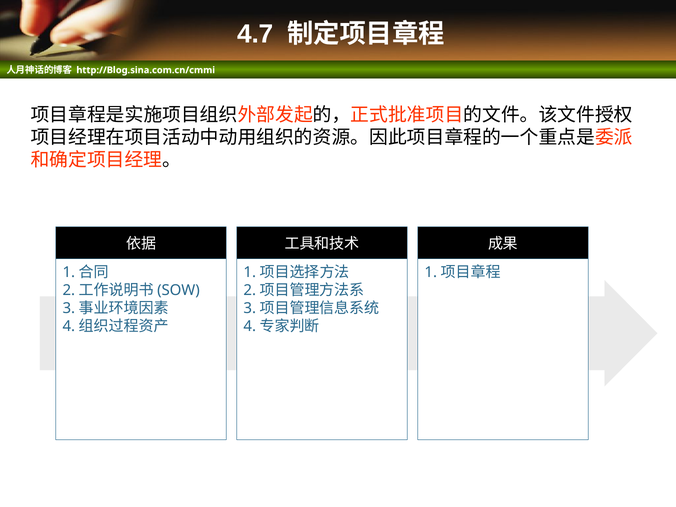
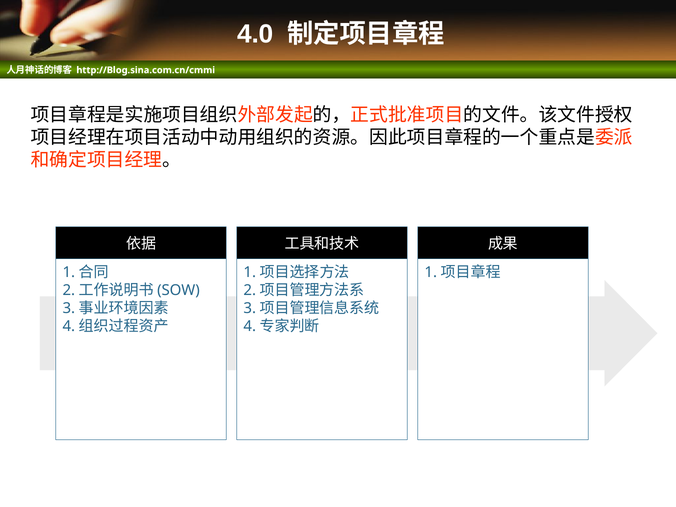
4.7: 4.7 -> 4.0 (255, 34)
